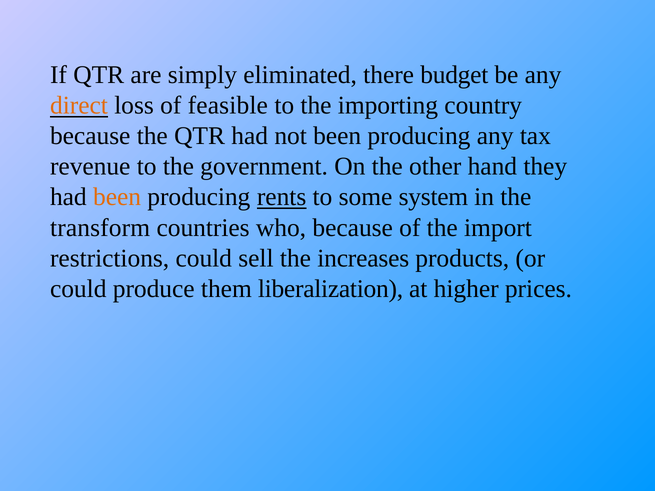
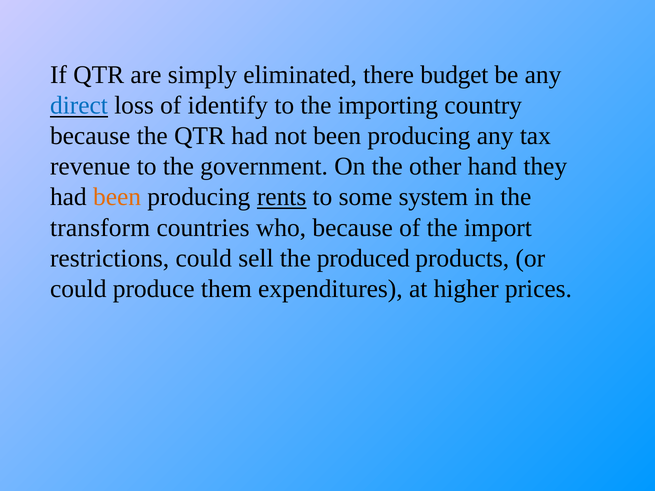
direct colour: orange -> blue (79, 105)
feasible: feasible -> identify (228, 105)
increases: increases -> produced (363, 258)
liberalization: liberalization -> expenditures (330, 289)
